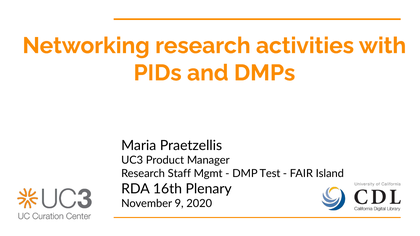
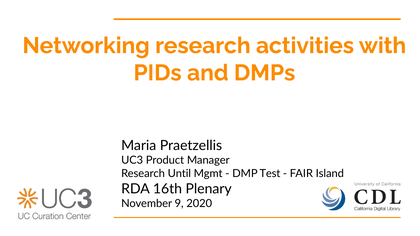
Staff: Staff -> Until (179, 174)
